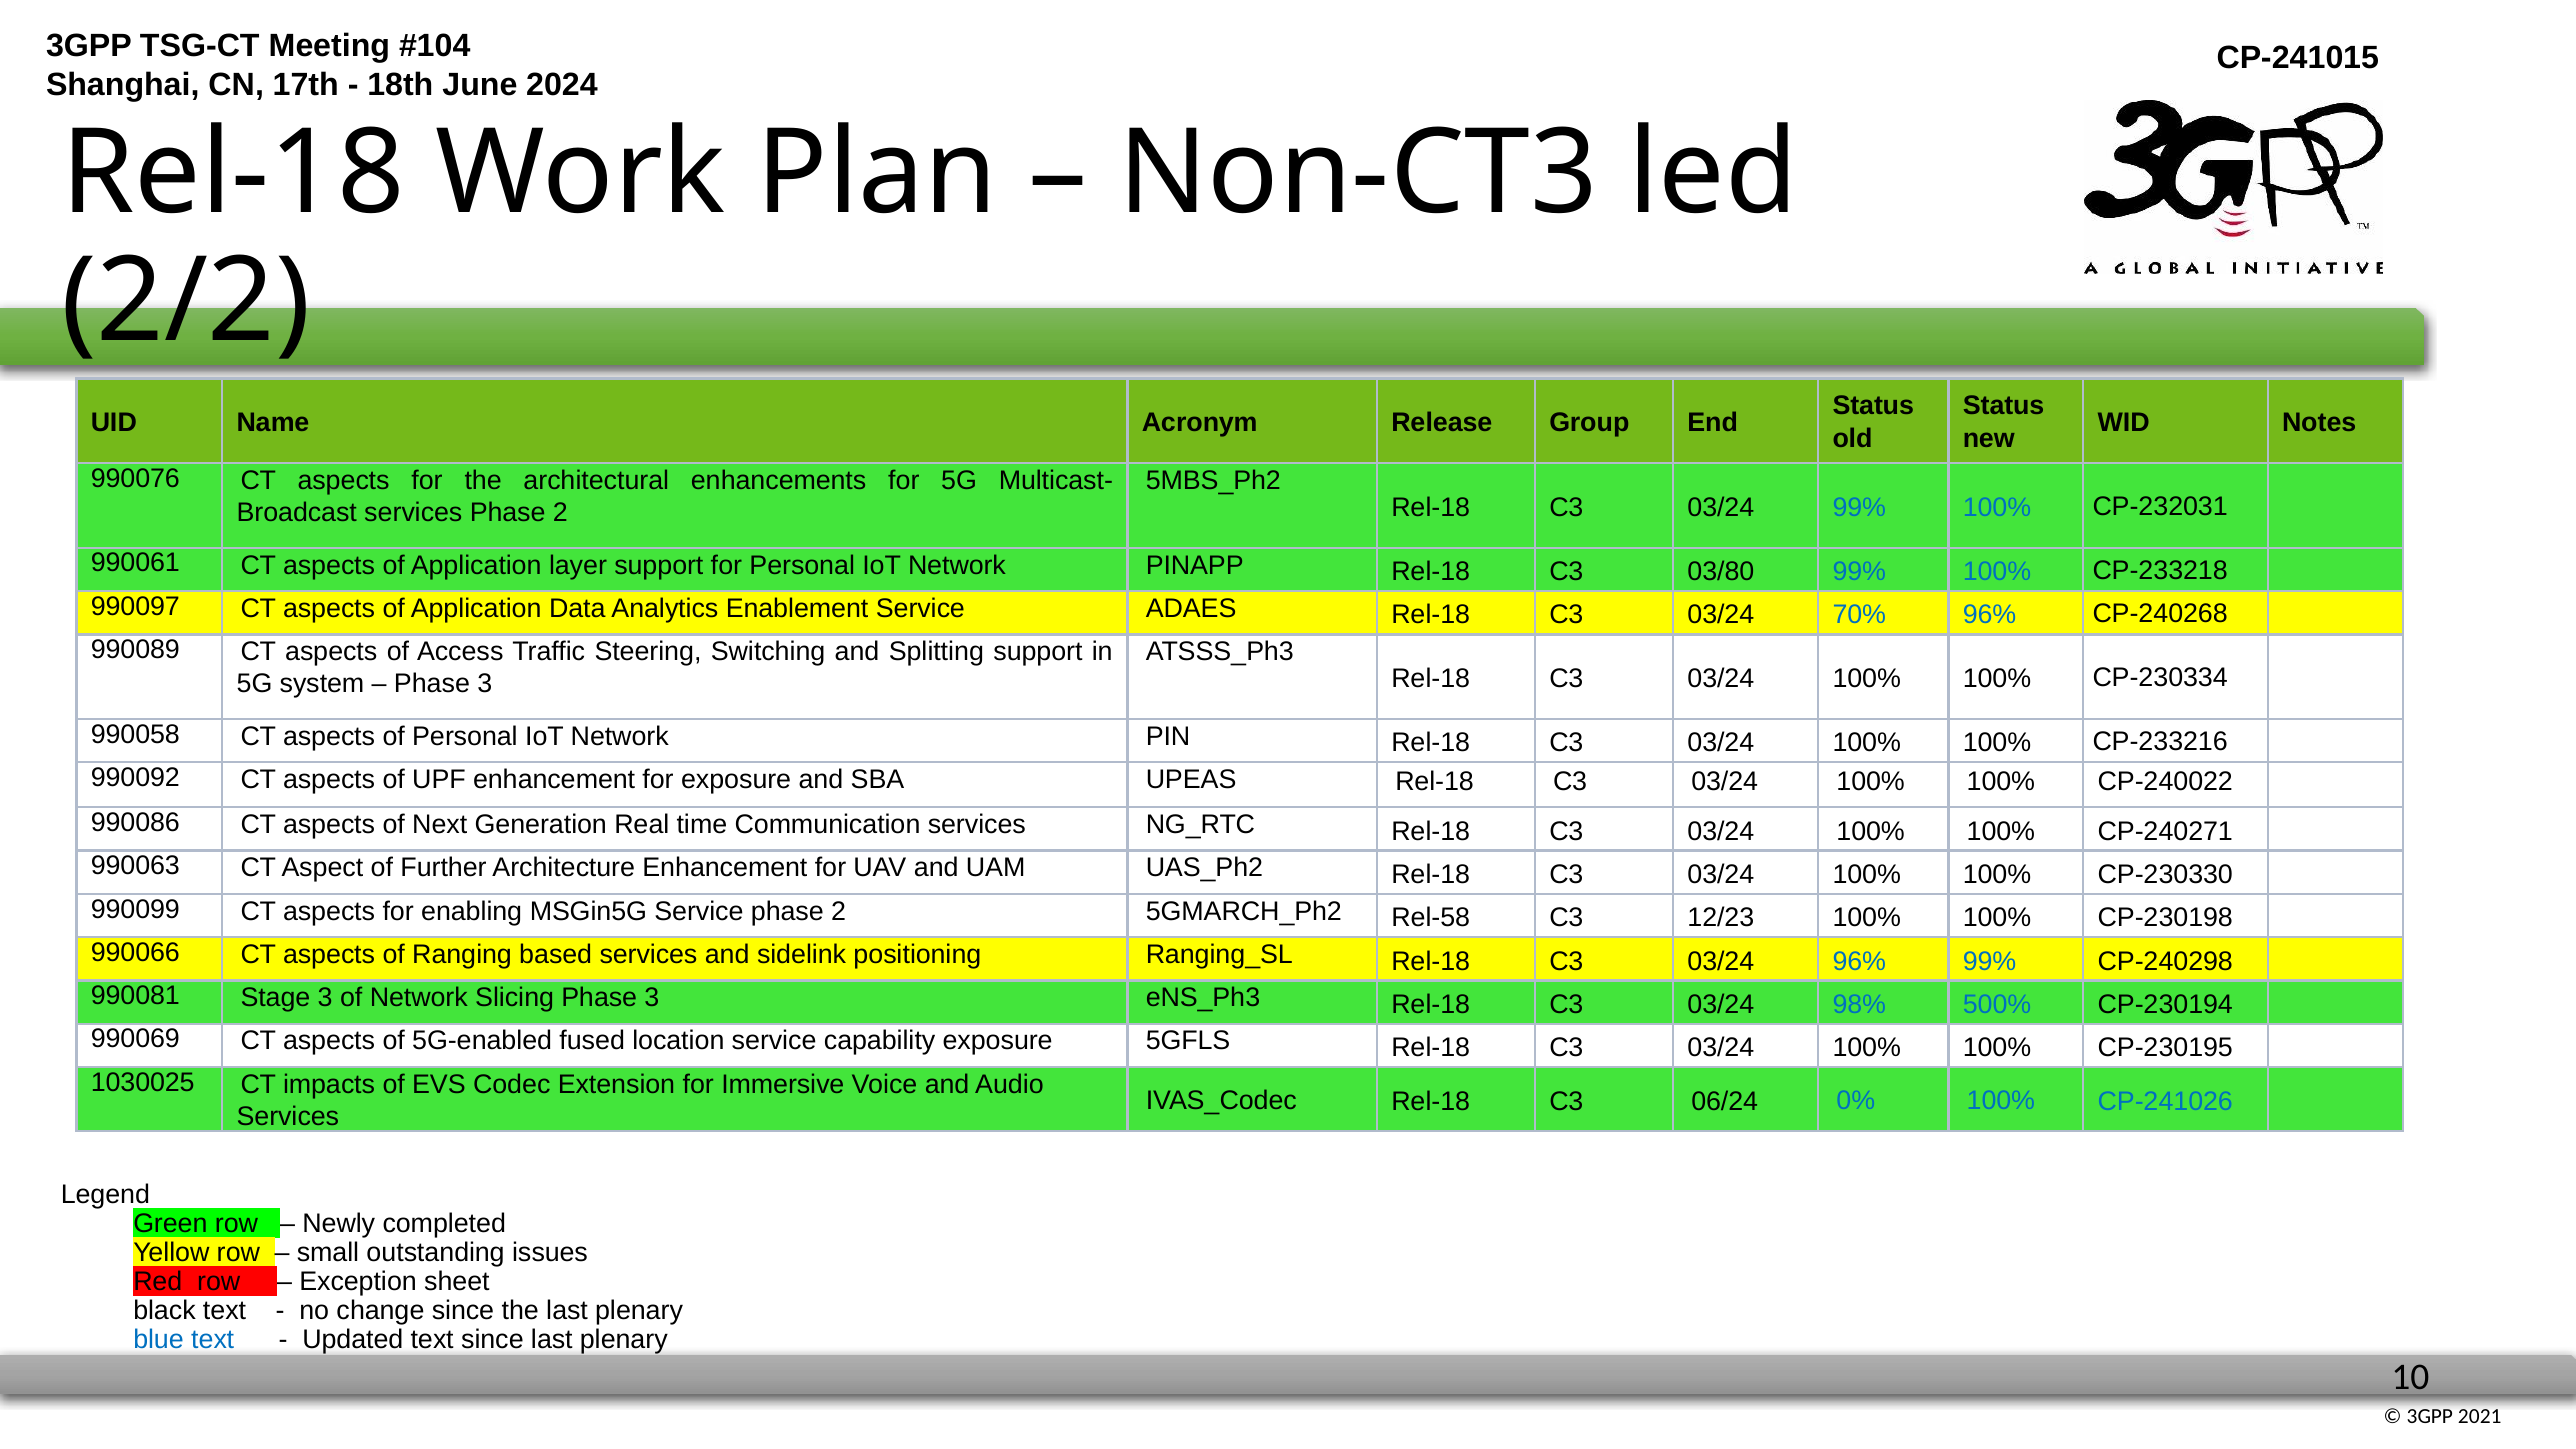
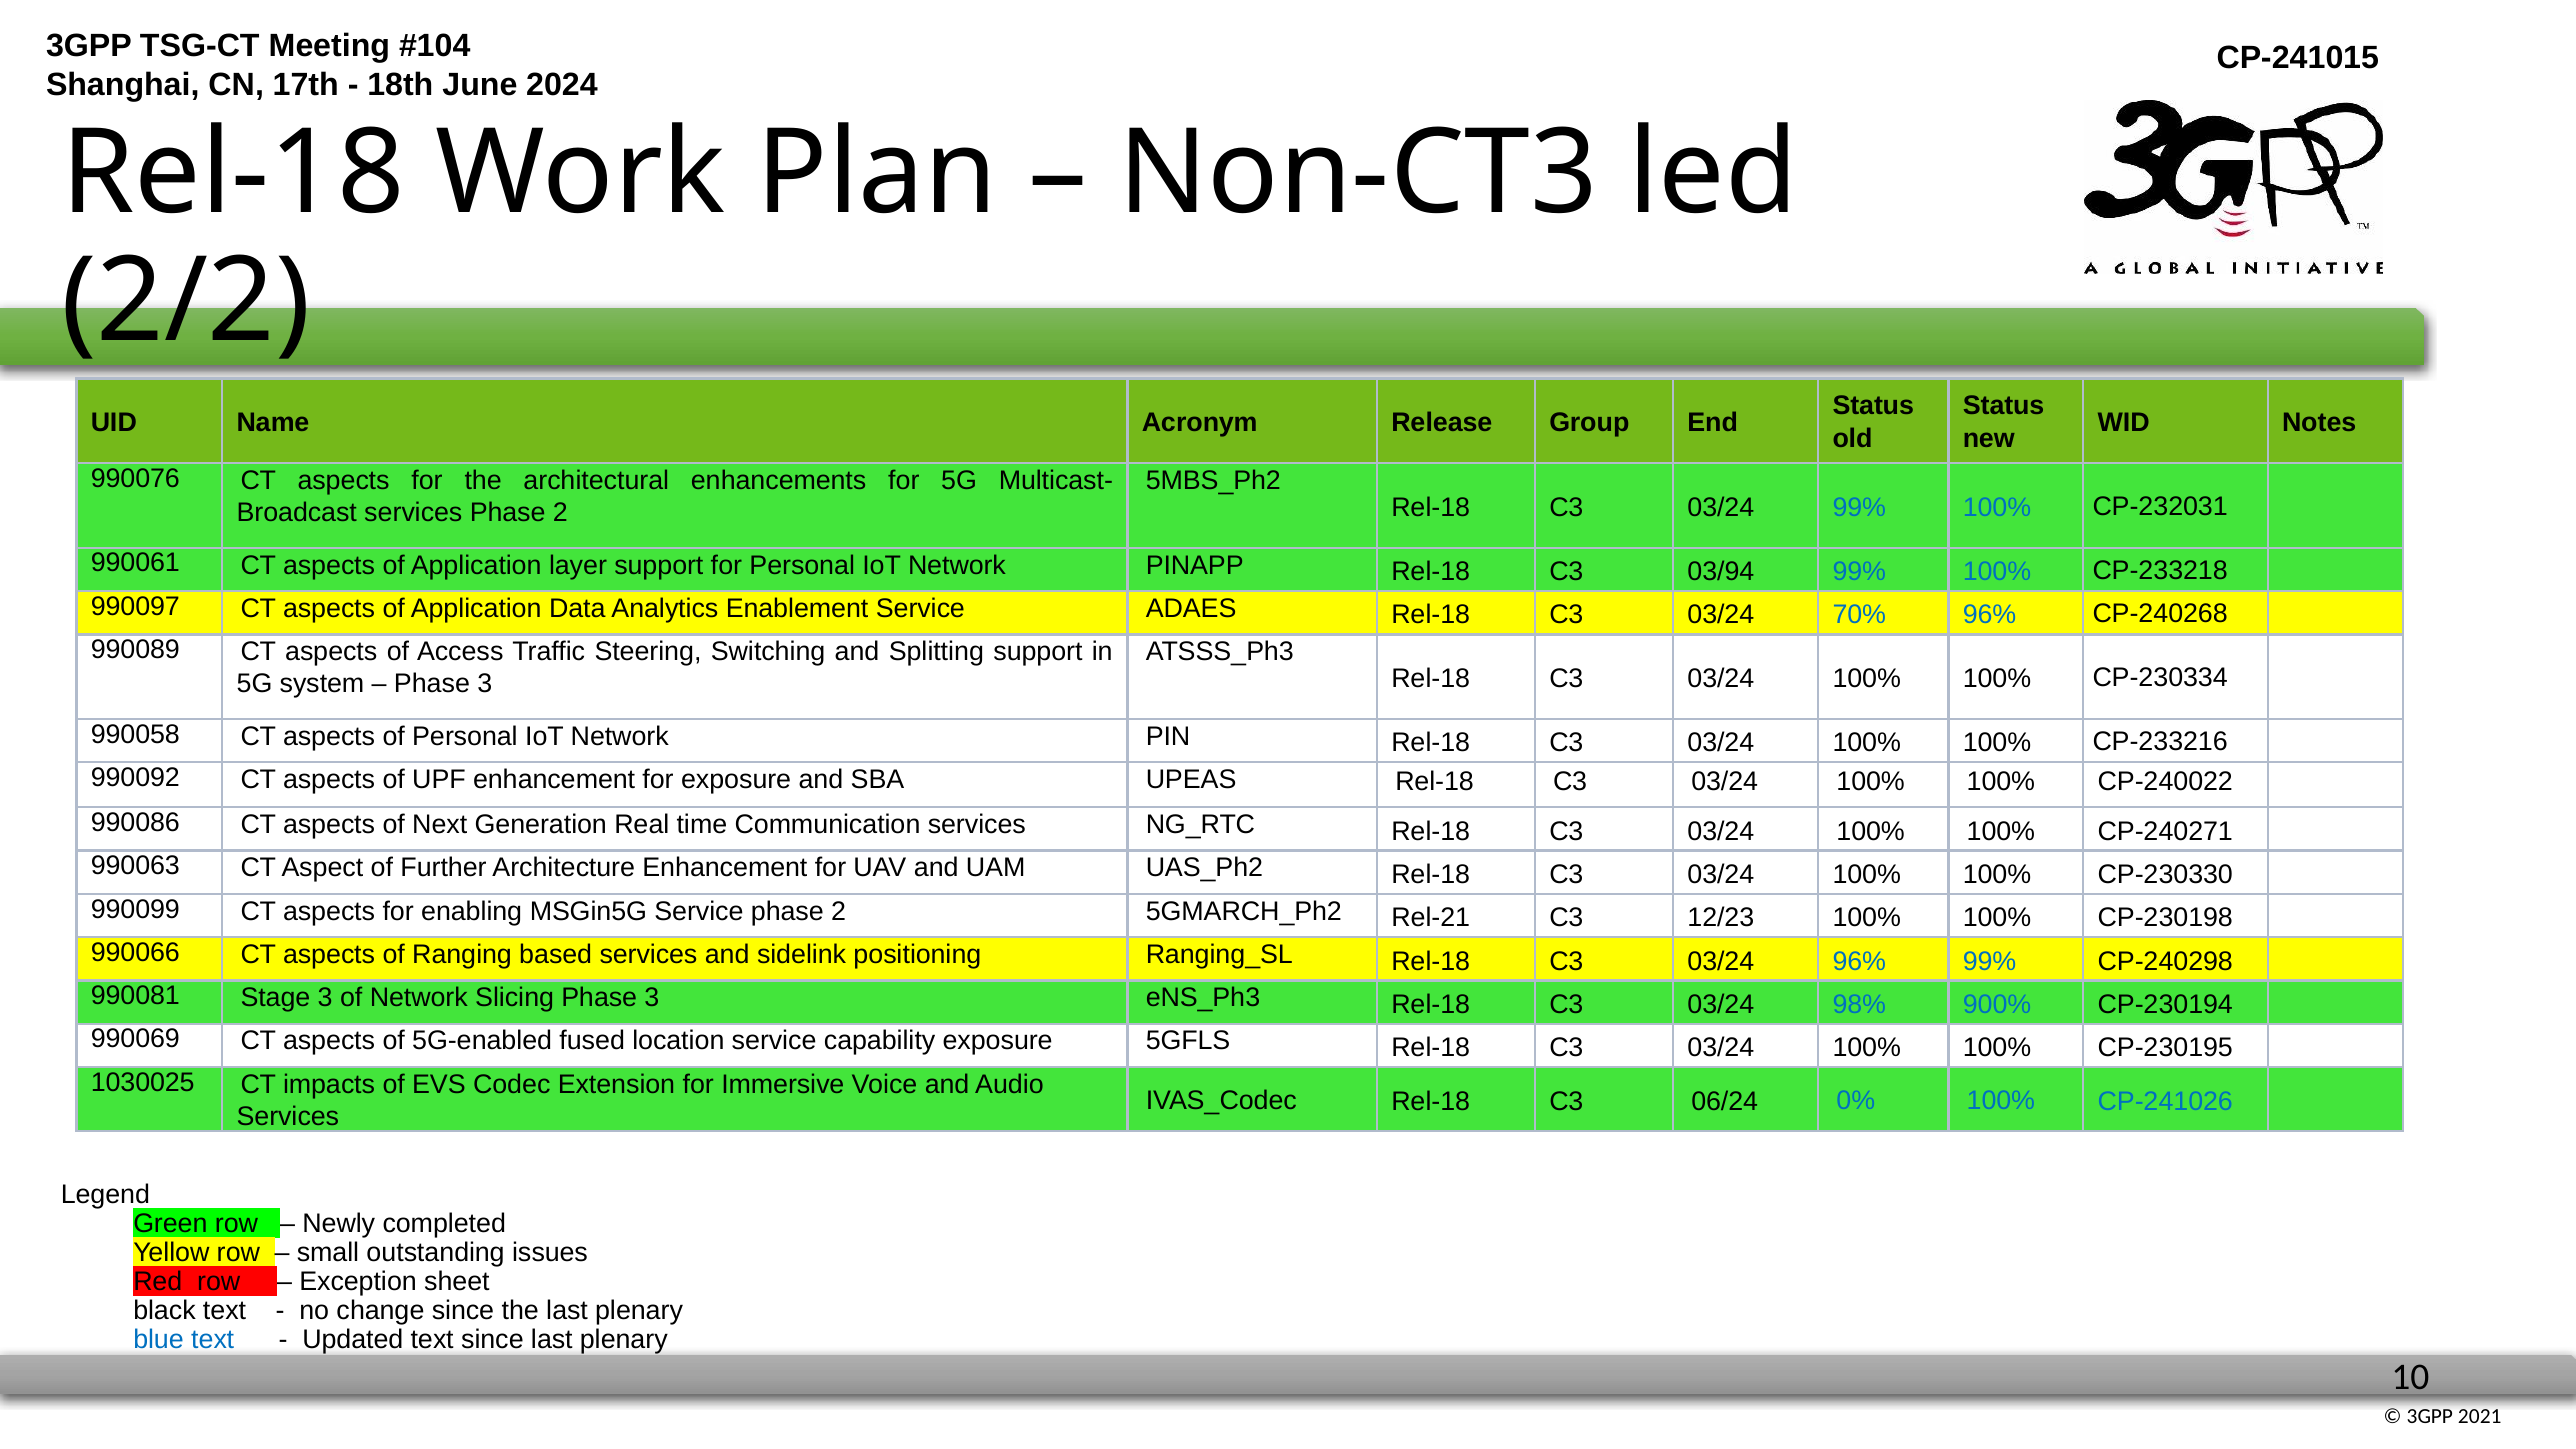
03/80: 03/80 -> 03/94 (1721, 572)
Rel-58: Rel-58 -> Rel-21 (1431, 918)
500%: 500% -> 900% (1997, 1004)
